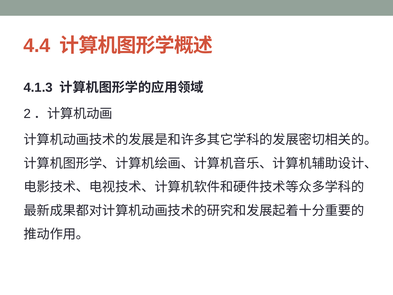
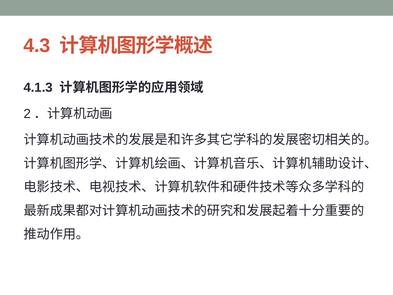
4.4: 4.4 -> 4.3 (37, 46)
